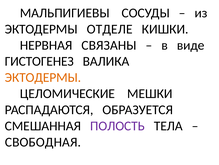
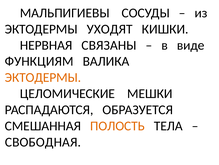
ОТДЕЛЕ: ОТДЕЛЕ -> УХОДЯТ (110, 29)
ГИСТОГЕНЕЗ: ГИСТОГЕНЕЗ -> ФУНКЦИЯМ (39, 61)
ПОЛОСТЬ colour: purple -> orange (117, 125)
